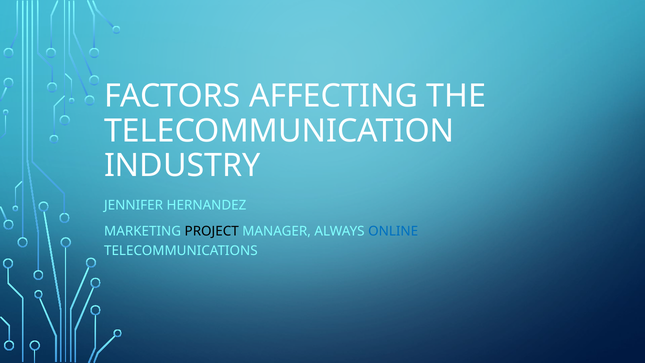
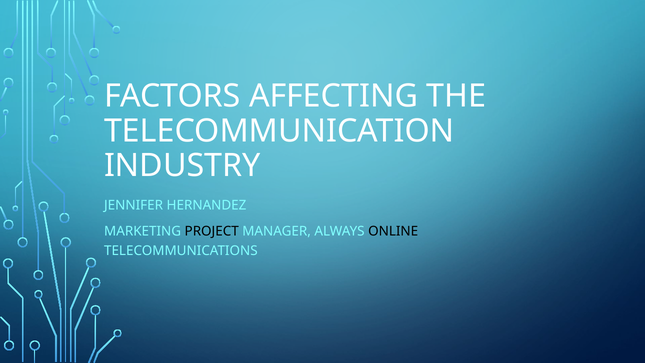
ONLINE colour: blue -> black (393, 231)
